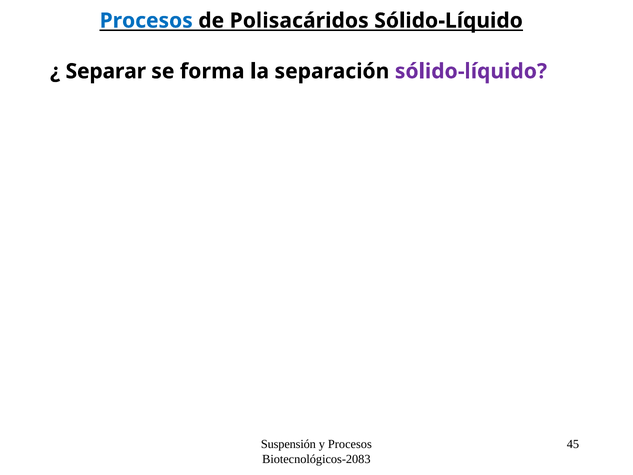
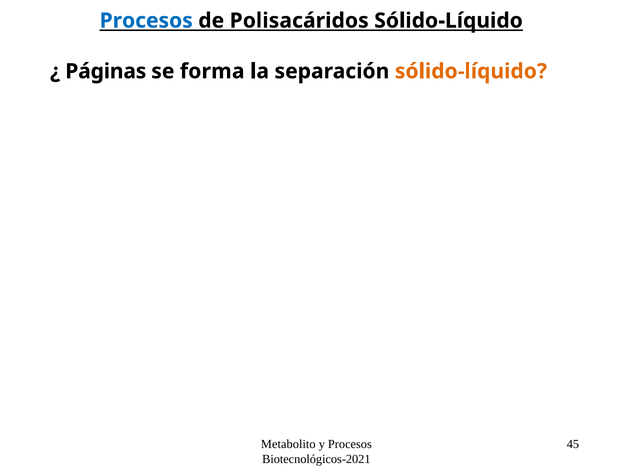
Separar: Separar -> Páginas (106, 71)
sólido-líquido colour: purple -> orange (471, 71)
Suspensión: Suspensión -> Metabolito (288, 444)
Biotecnológicos-2083: Biotecnológicos-2083 -> Biotecnológicos-2021 (316, 459)
